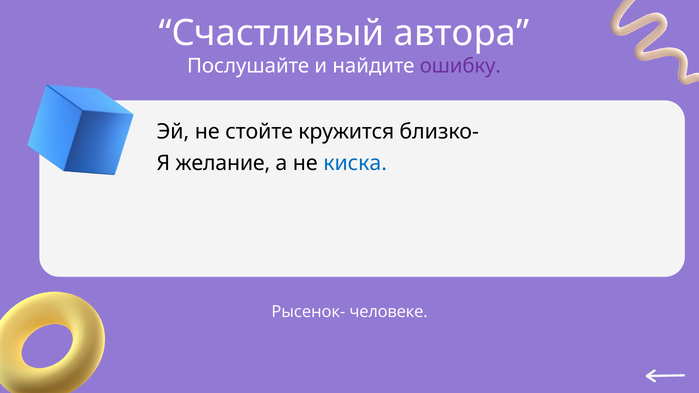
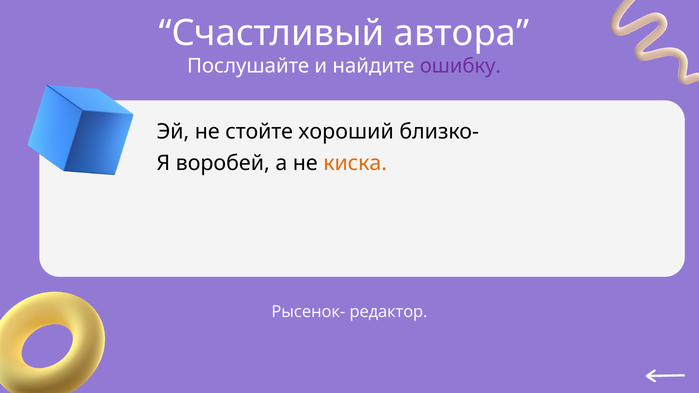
кружится: кружится -> хороший (346, 132)
желание: желание -> воробей (223, 163)
киска colour: blue -> orange (355, 163)
человеке: человеке -> редактор (388, 312)
